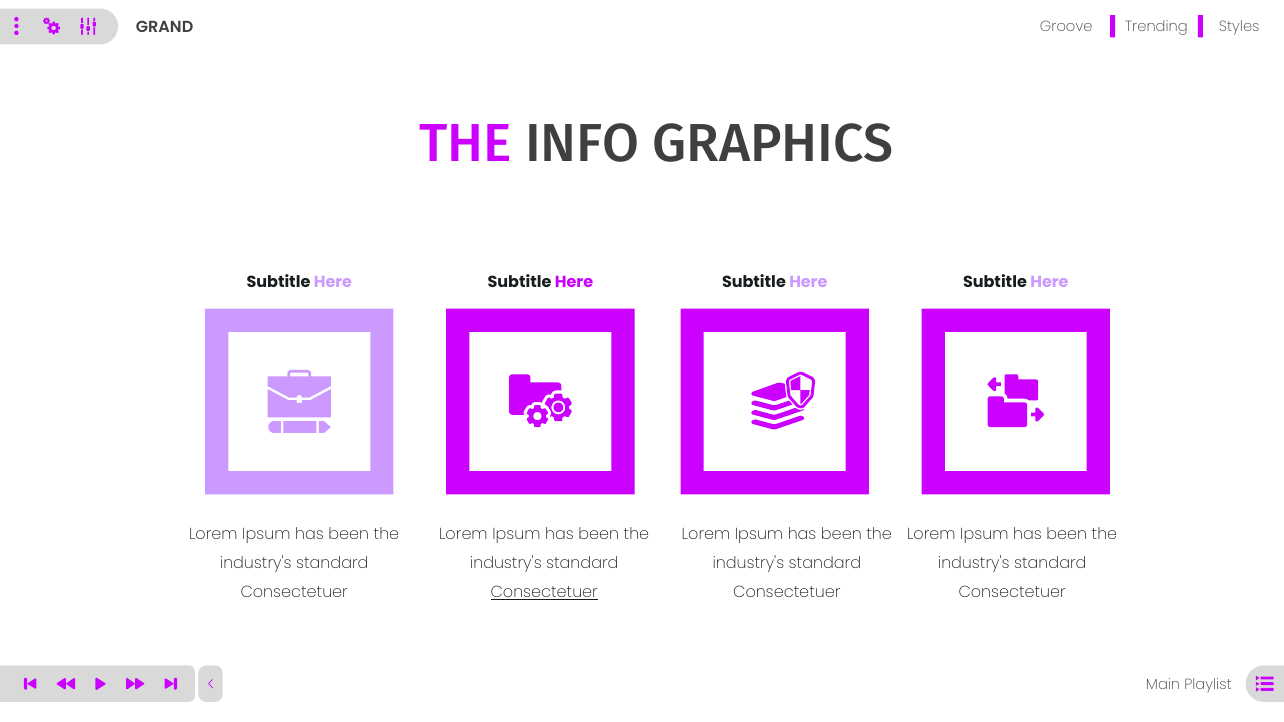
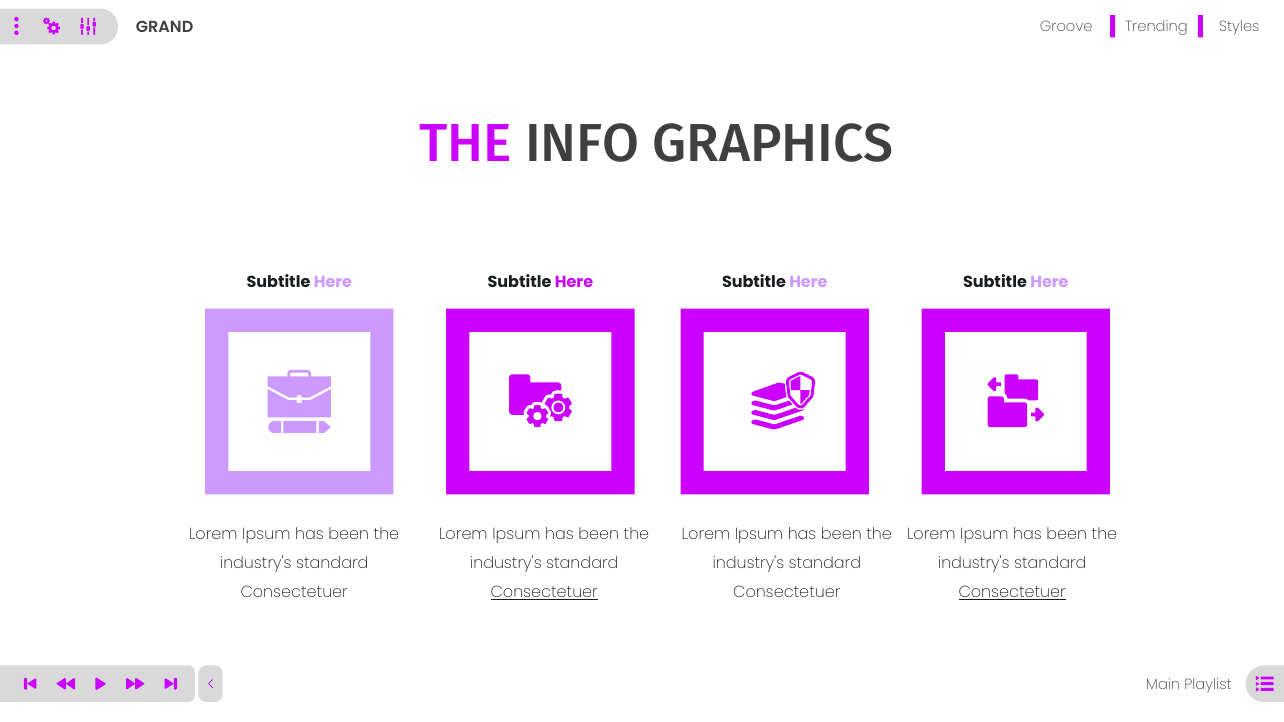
Consectetuer underline: none -> present (1012, 592)
